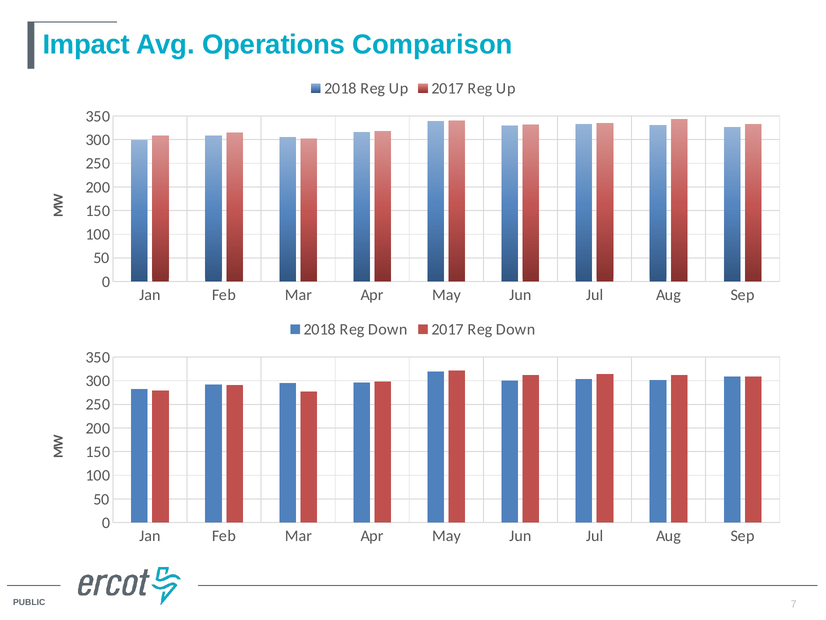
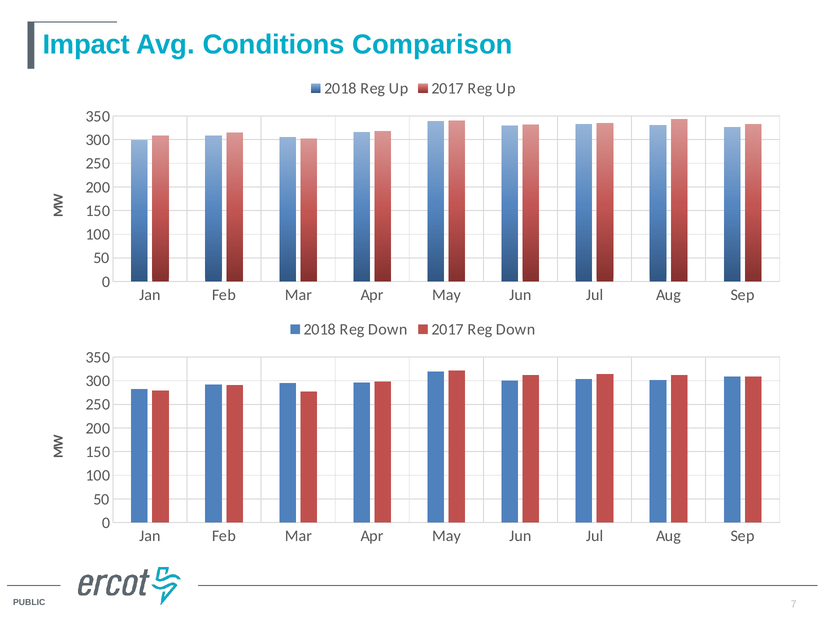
Operations: Operations -> Conditions (274, 45)
